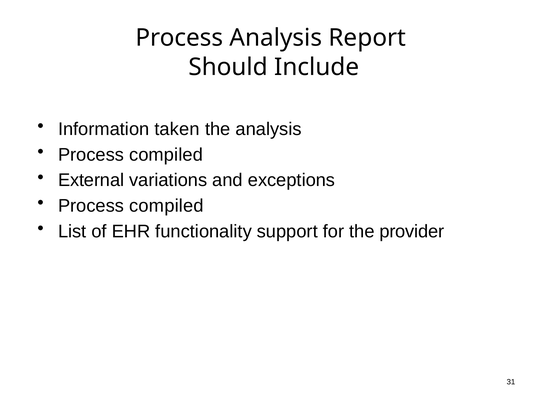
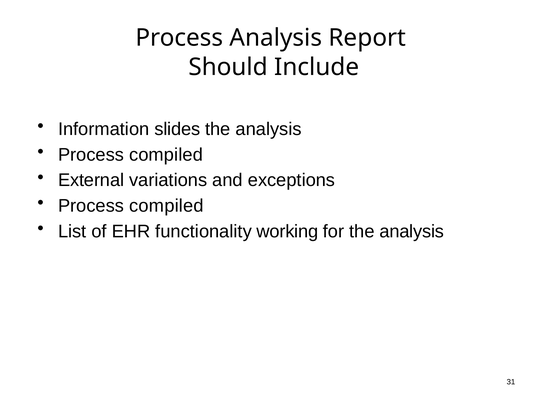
taken: taken -> slides (177, 129)
support: support -> working (287, 231)
for the provider: provider -> analysis (412, 231)
